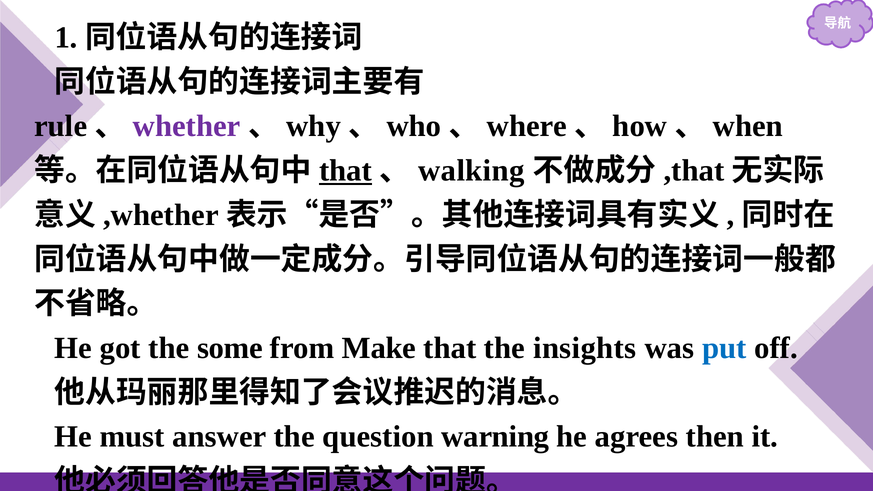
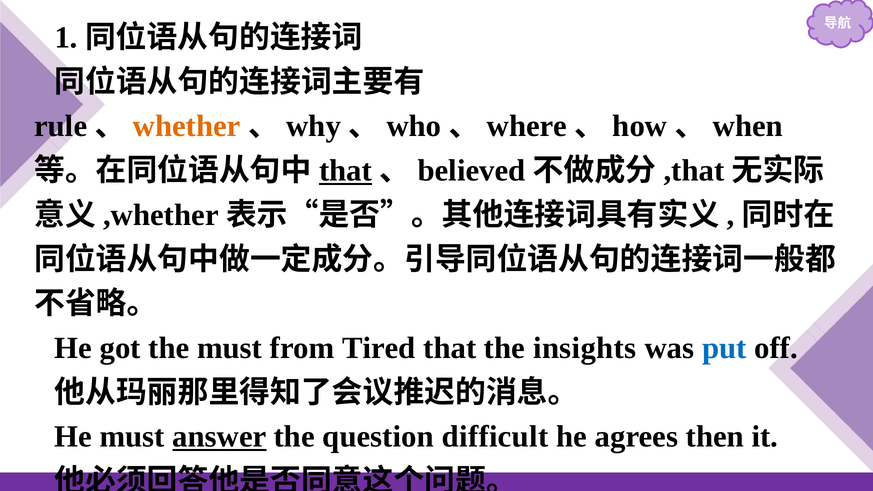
whether colour: purple -> orange (187, 126)
walking: walking -> believed (472, 171)
the some: some -> must (230, 348)
Make: Make -> Tired (379, 348)
answer underline: none -> present (219, 437)
warning: warning -> difficult (495, 437)
